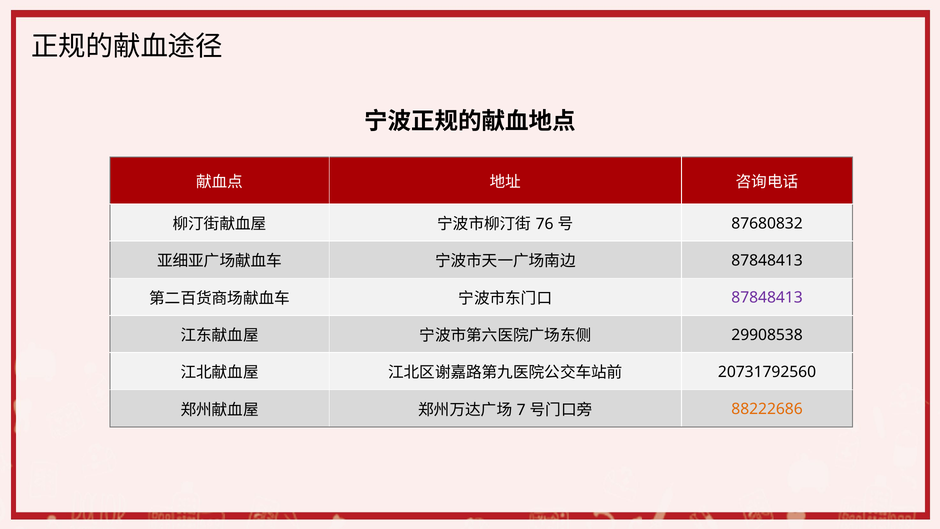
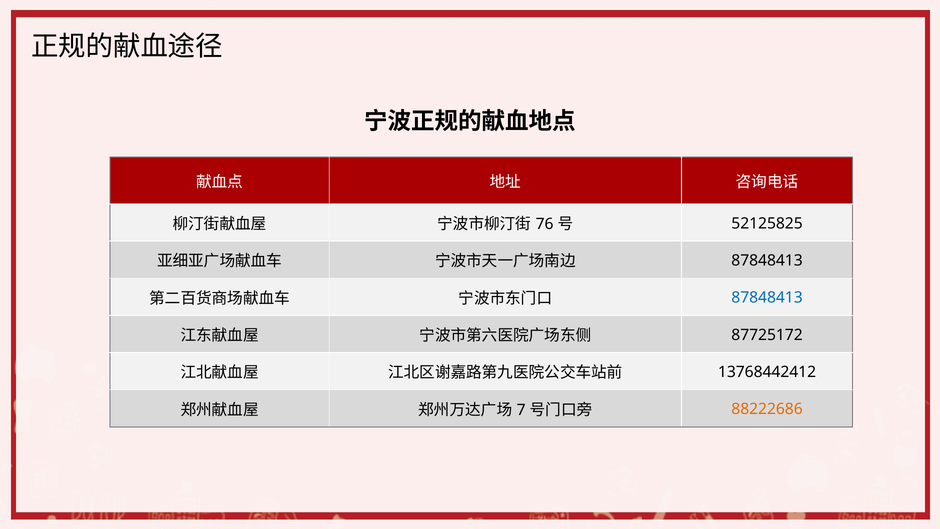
87680832: 87680832 -> 52125825 (767, 223)
87848413 colour: purple -> blue (767, 298)
29908538: 29908538 -> 87725172 (767, 335)
20731792560: 20731792560 -> 13768442412 (767, 372)
